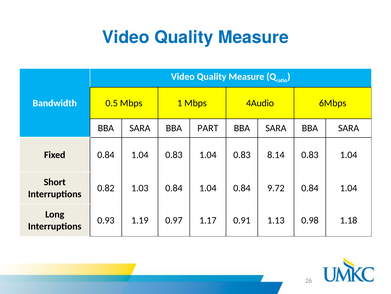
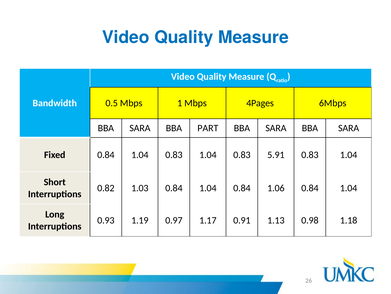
4Audio: 4Audio -> 4Pages (260, 103)
8.14: 8.14 -> 5.91 (276, 154)
9.72: 9.72 -> 1.06 (276, 188)
